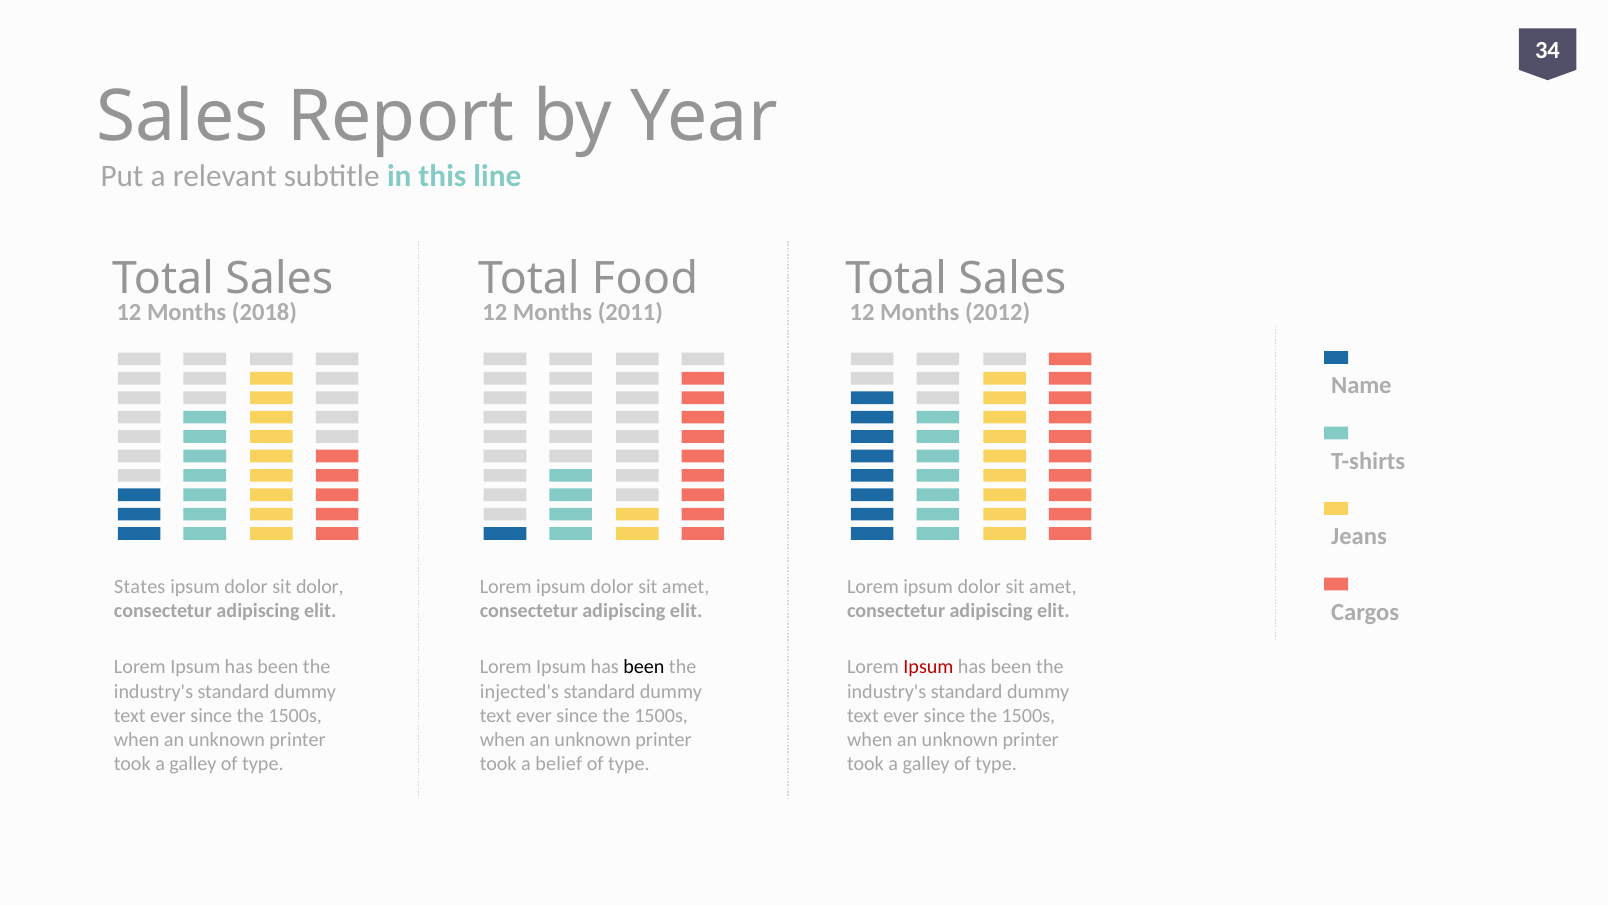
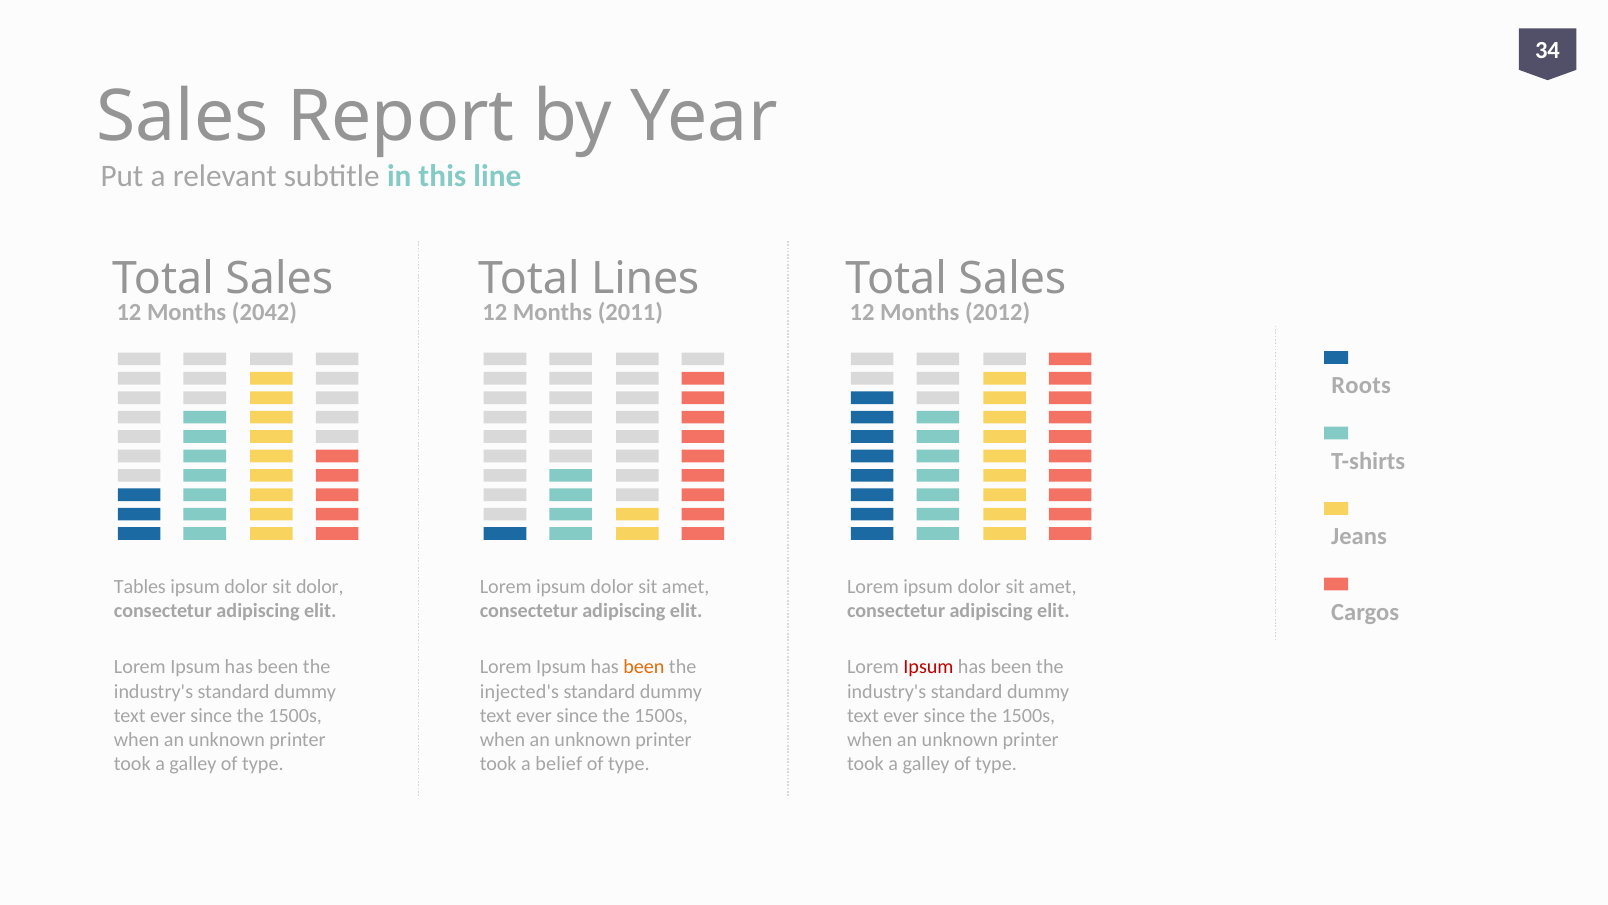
Food: Food -> Lines (645, 278)
2018: 2018 -> 2042 (264, 312)
Name: Name -> Roots (1361, 385)
States: States -> Tables (140, 586)
been colour: black -> orange (644, 667)
